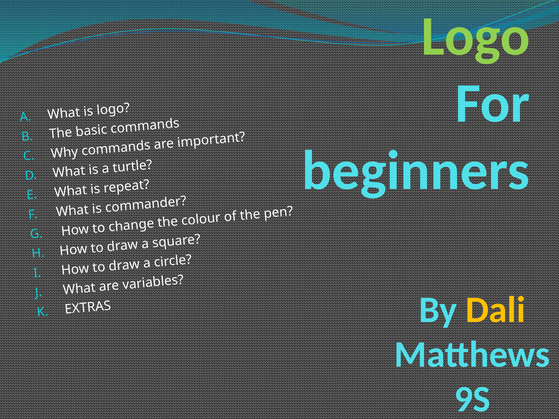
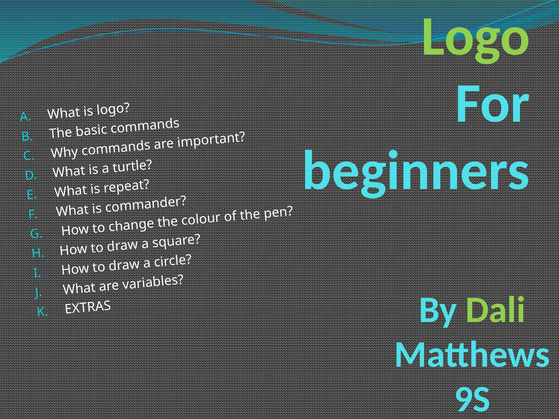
Dali colour: yellow -> light green (495, 310)
